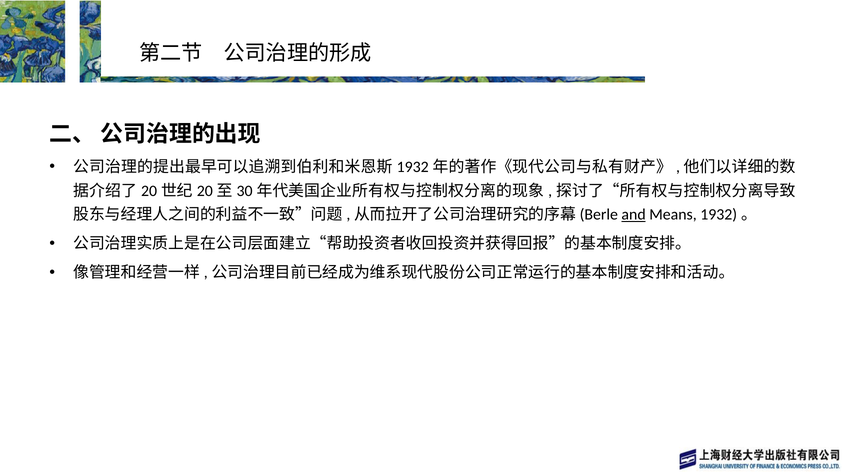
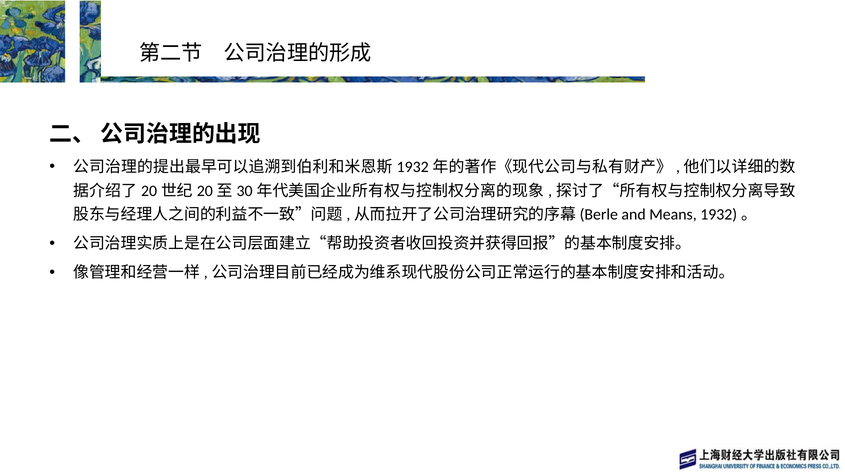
and underline: present -> none (634, 214)
